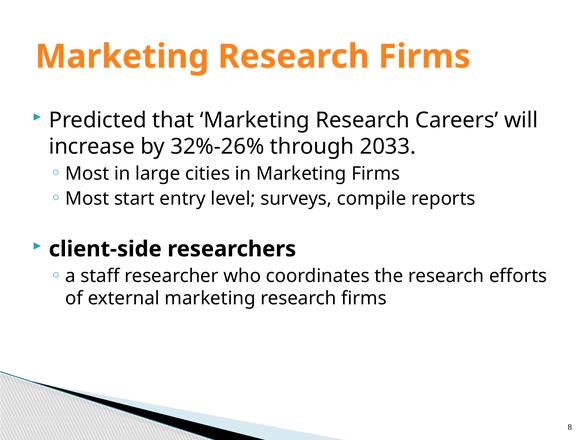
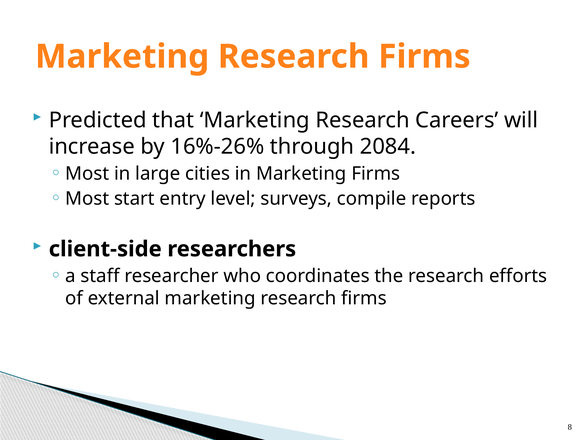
32%-26%: 32%-26% -> 16%-26% (217, 147)
2033: 2033 -> 2084 (388, 147)
